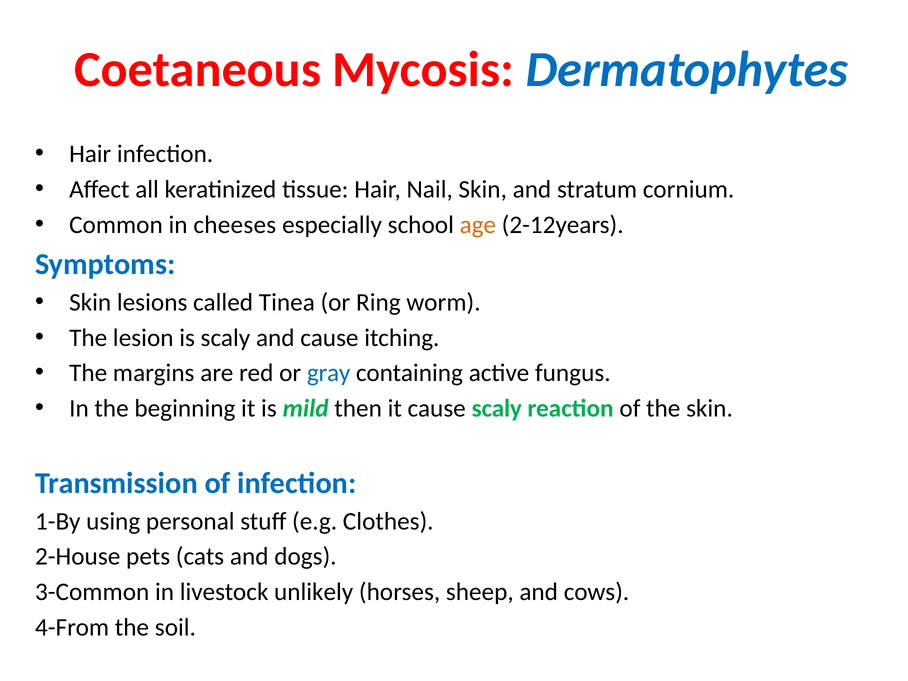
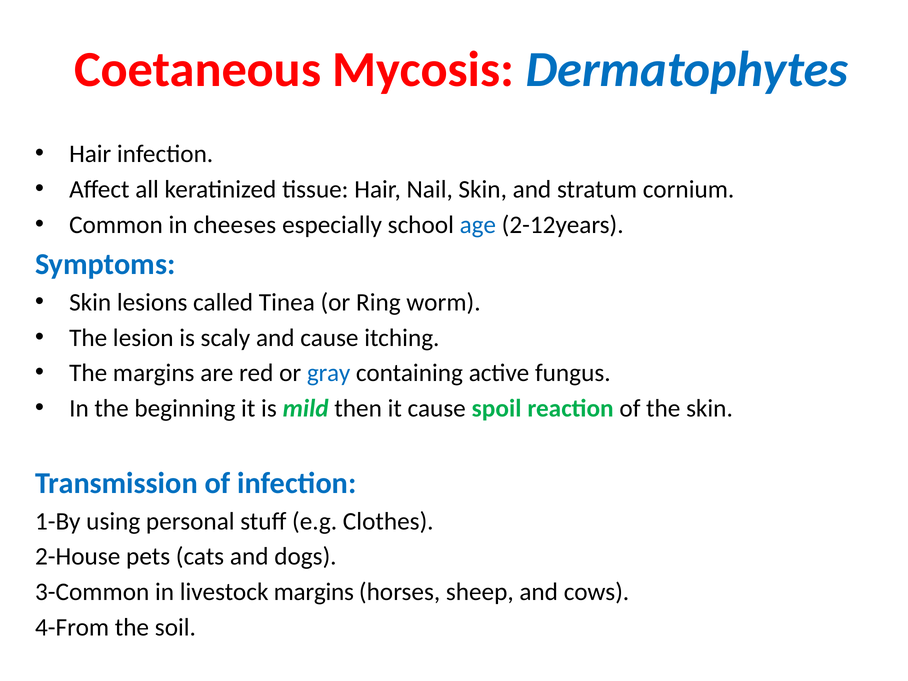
age colour: orange -> blue (478, 225)
cause scaly: scaly -> spoil (497, 408)
livestock unlikely: unlikely -> margins (314, 592)
